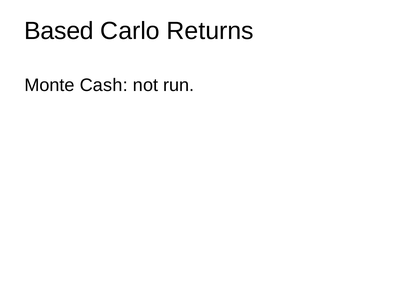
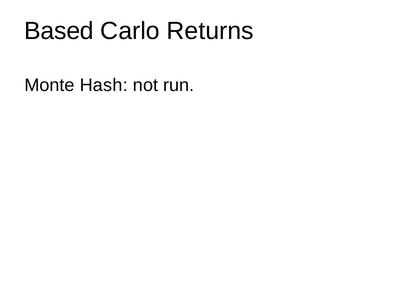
Cash: Cash -> Hash (104, 85)
